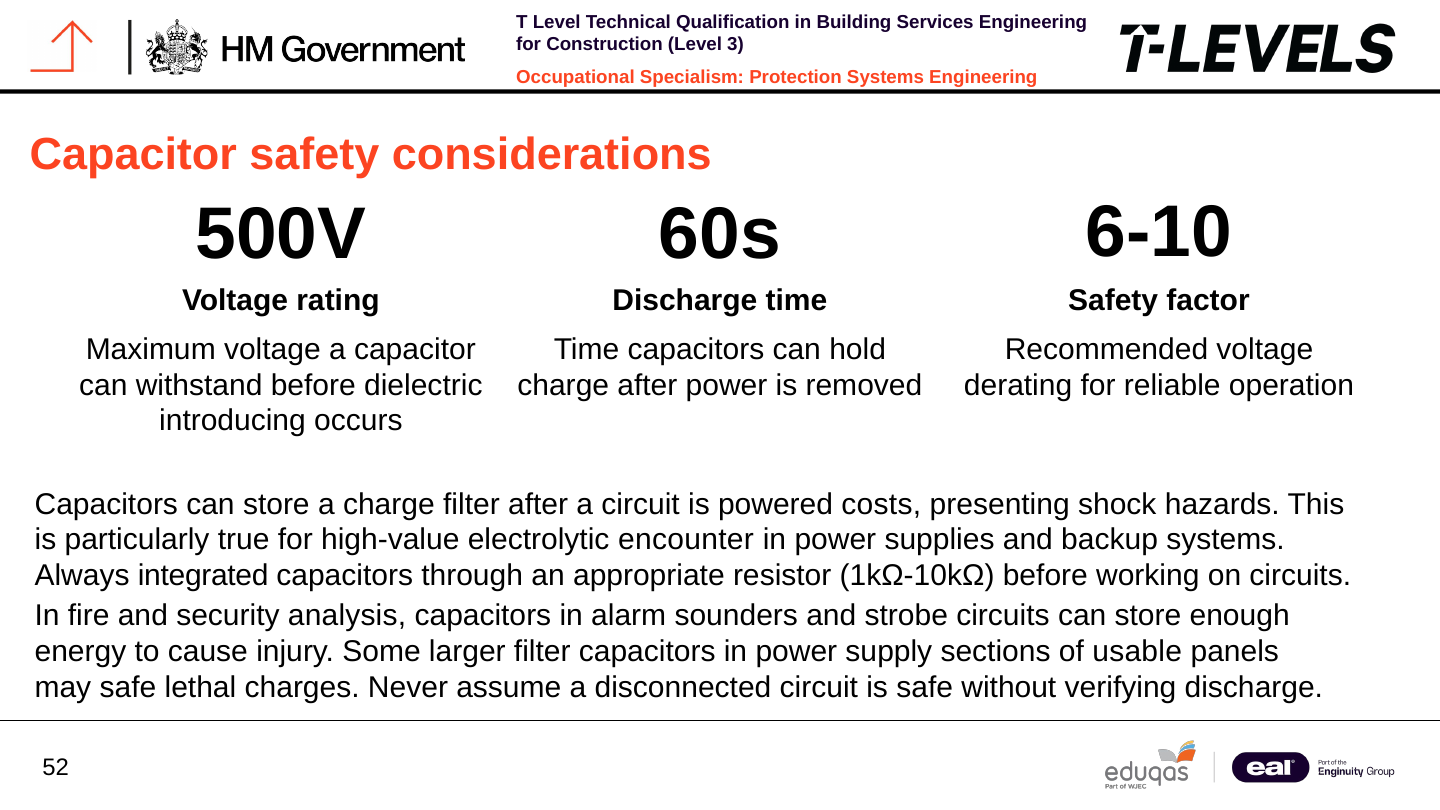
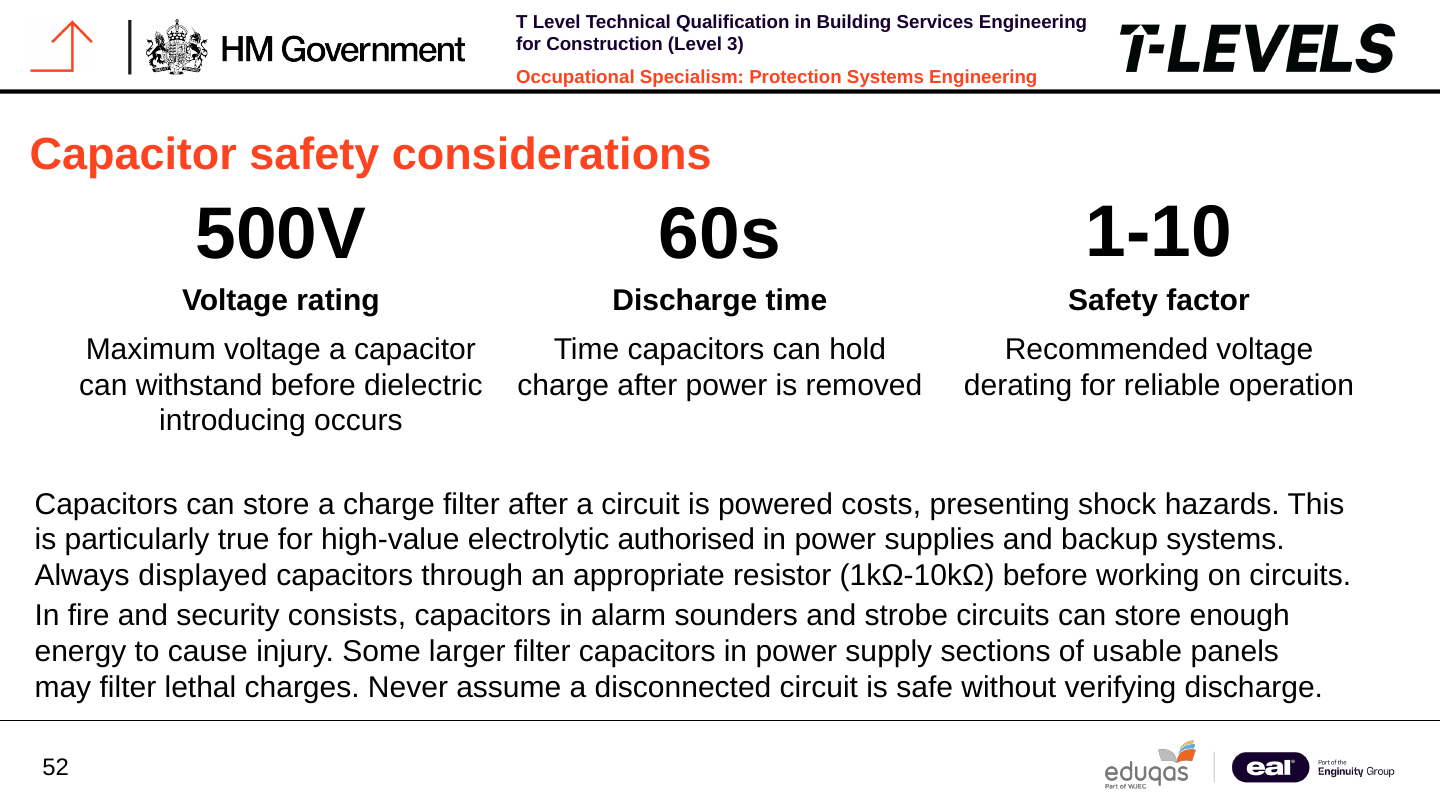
6-10: 6-10 -> 1-10 (1159, 232)
encounter: encounter -> authorised (686, 540)
integrated: integrated -> displayed (203, 576)
analysis: analysis -> consists (347, 616)
may safe: safe -> filter (128, 687)
